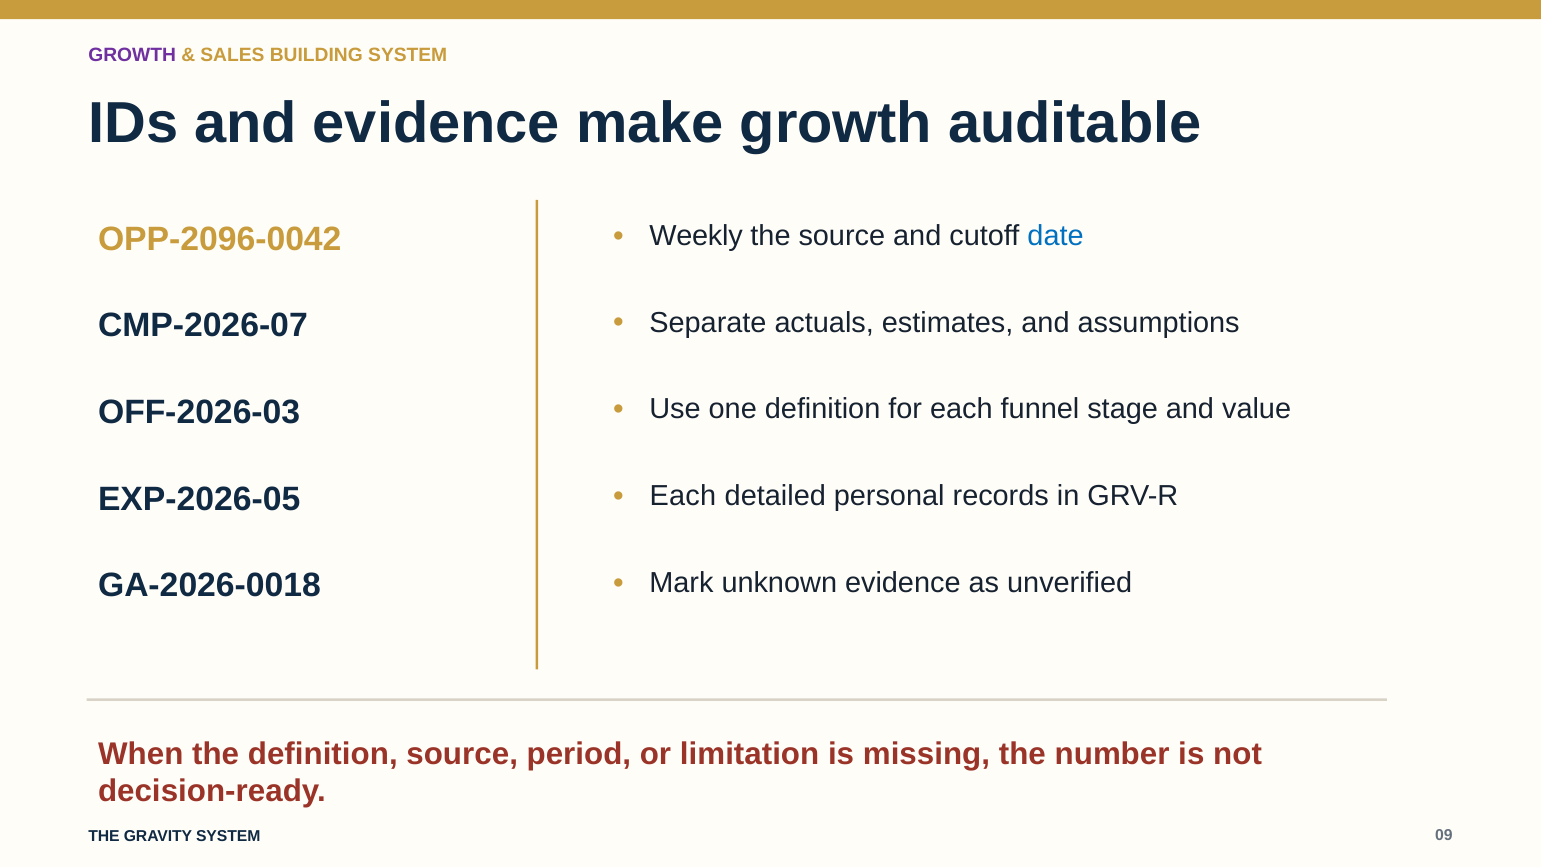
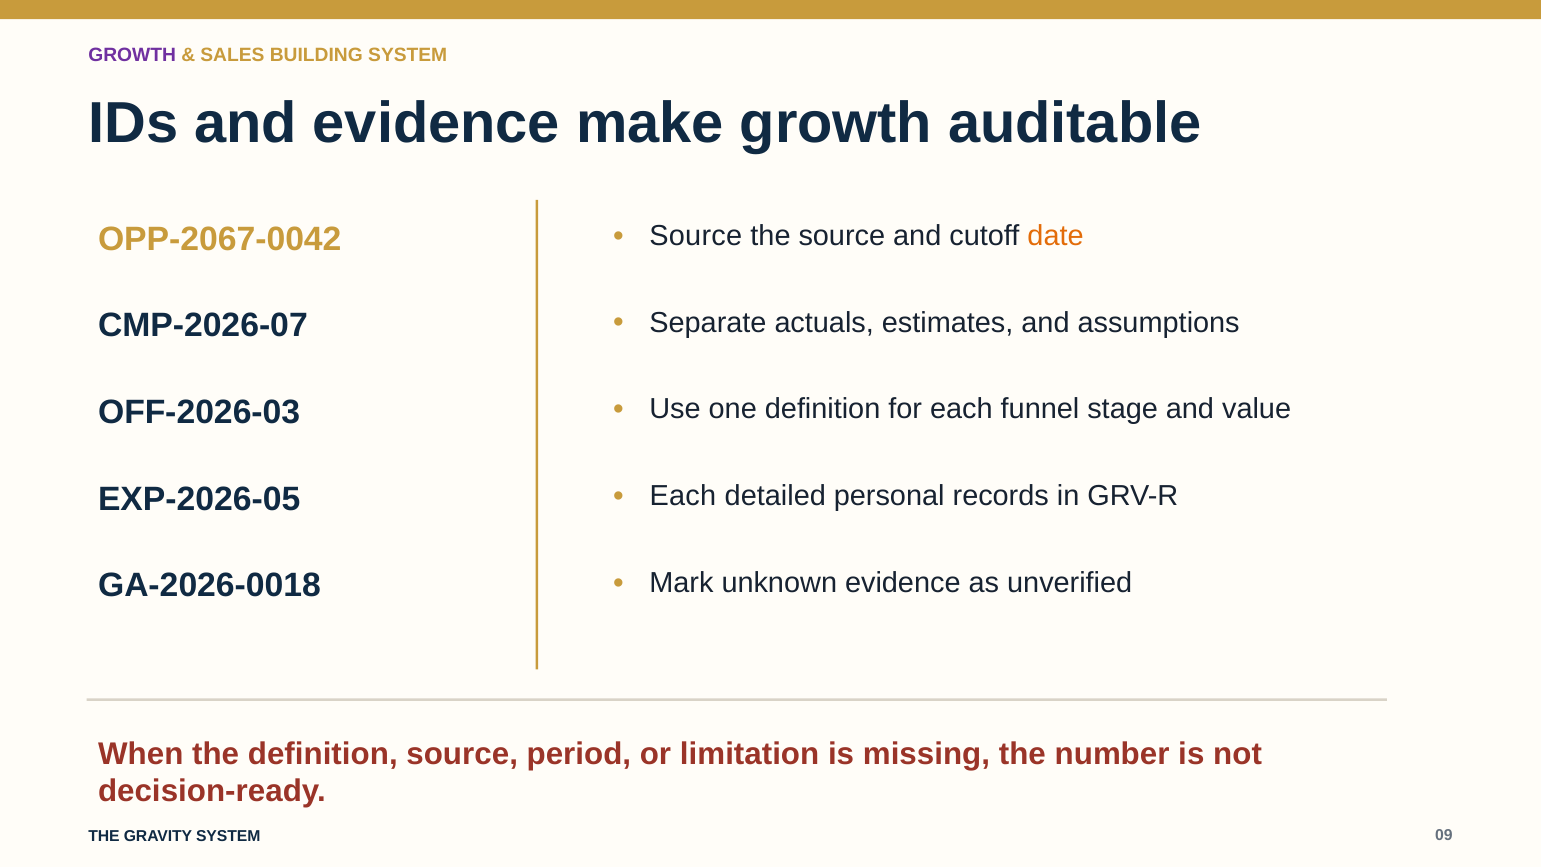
Weekly: Weekly -> Source (696, 236)
date colour: blue -> orange (1056, 236)
OPP-2096-0042: OPP-2096-0042 -> OPP-2067-0042 (220, 239)
